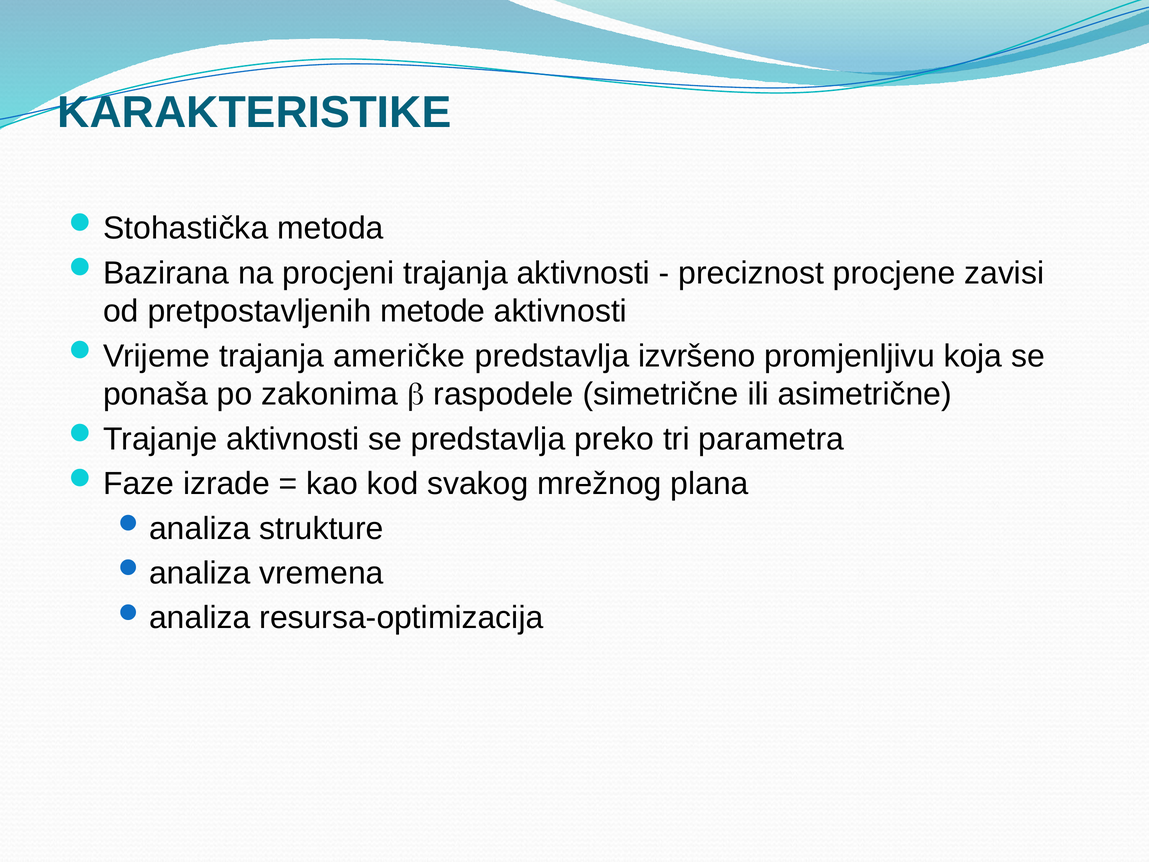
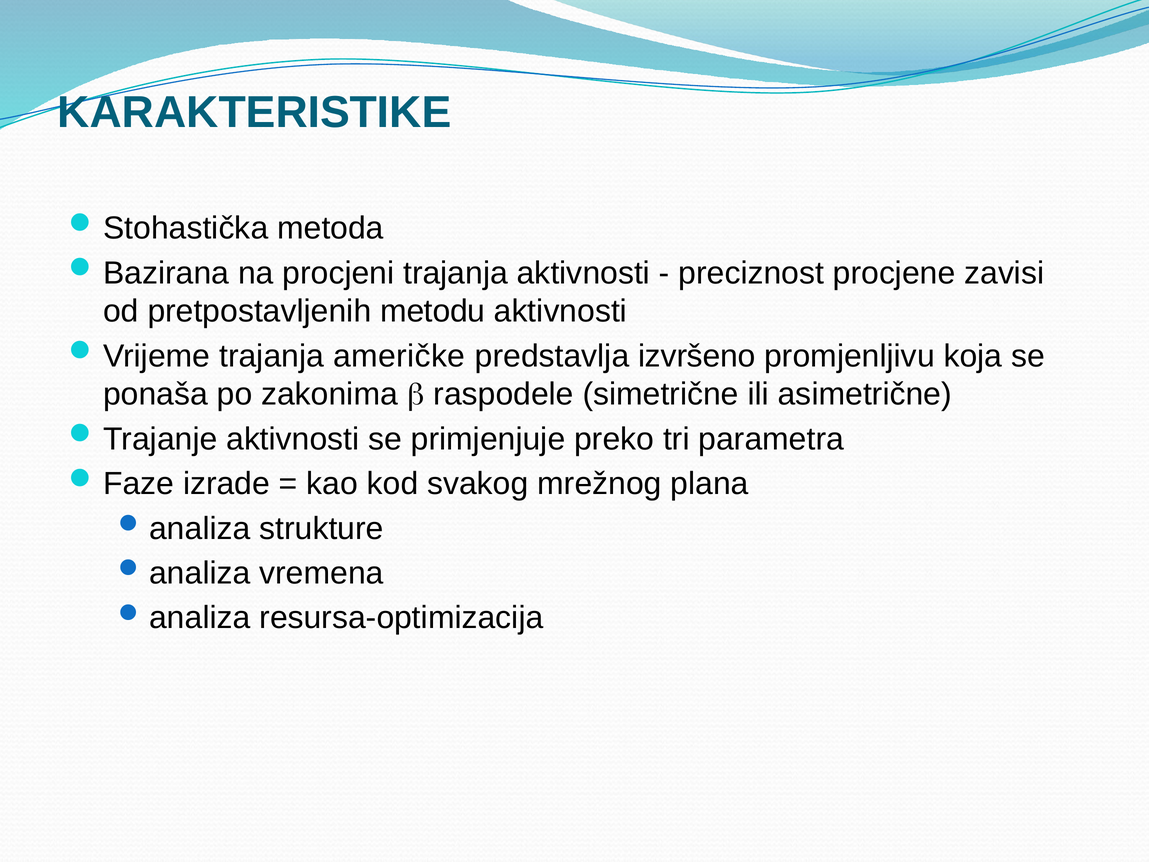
metode: metode -> metodu (433, 311)
se predstavlja: predstavlja -> primjenjuje (488, 439)
